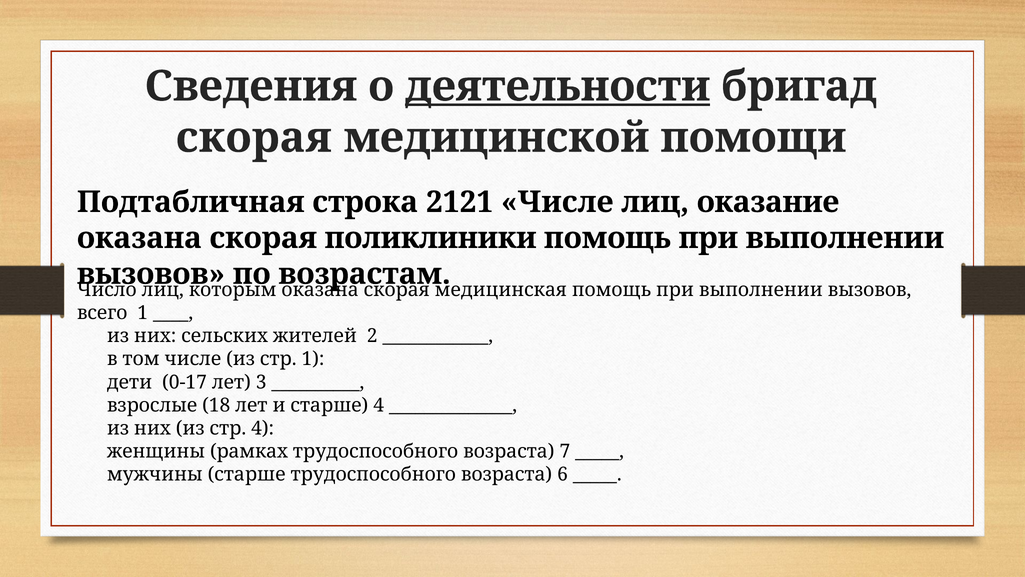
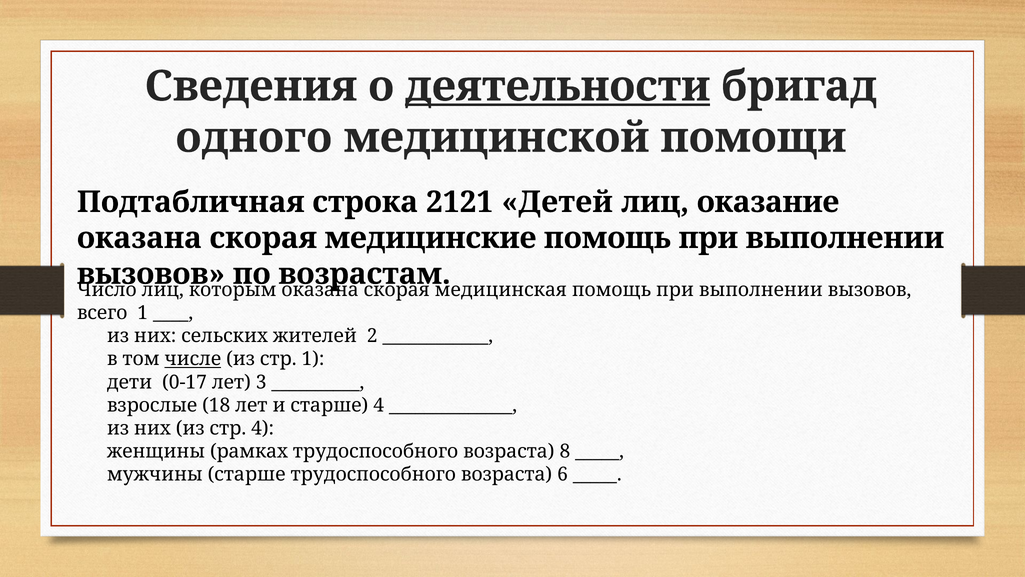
скорая: скорая -> одного (254, 138)
2121 Числе: Числе -> Детей (557, 202)
поликлиники: поликлиники -> медицинские (431, 238)
числе underline: none -> present (193, 359)
7: 7 -> 8 (565, 451)
